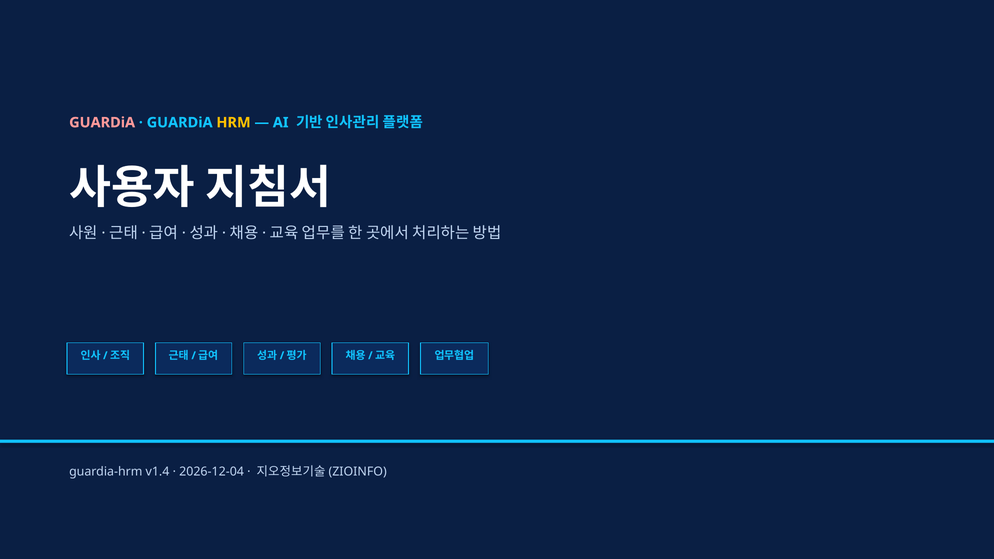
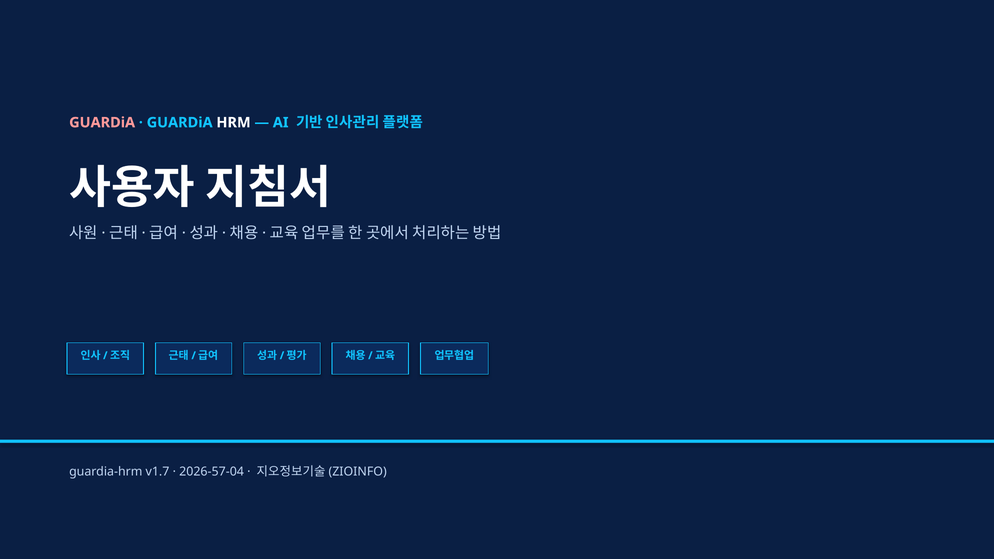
HRM colour: yellow -> white (233, 123)
v1.4: v1.4 -> v1.7 (158, 472)
2026-12-04: 2026-12-04 -> 2026-57-04 (212, 472)
